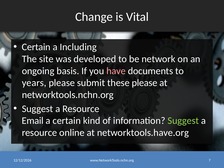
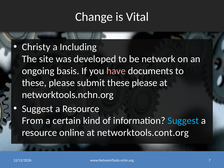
Certain: Certain -> Christy (36, 47)
years: years -> these (34, 83)
Email: Email -> From (33, 121)
Suggest colour: light green -> light blue (183, 121)
networktools.have.org: networktools.have.org -> networktools.cont.org (143, 133)
